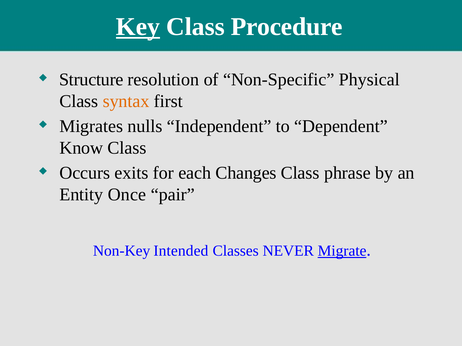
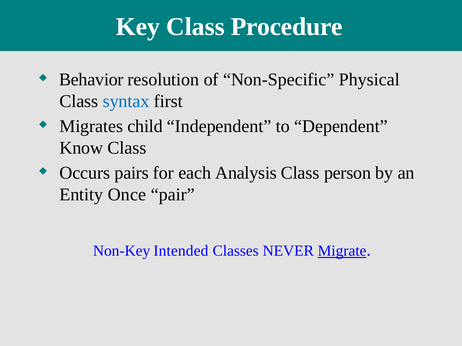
Key underline: present -> none (138, 27)
Structure: Structure -> Behavior (91, 80)
syntax colour: orange -> blue (126, 101)
nulls: nulls -> child (145, 126)
exits: exits -> pairs (132, 173)
Changes: Changes -> Analysis (246, 173)
phrase: phrase -> person (348, 173)
